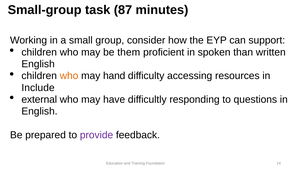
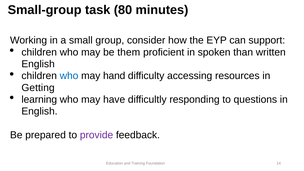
87: 87 -> 80 (123, 10)
who colour: orange -> blue (69, 76)
Include: Include -> Getting (38, 88)
external: external -> learning (39, 99)
